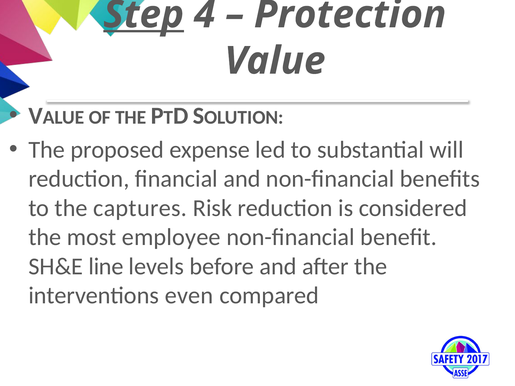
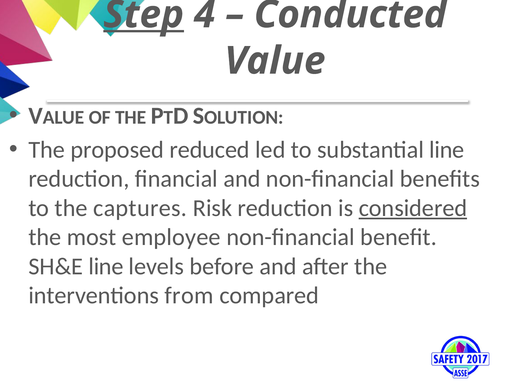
Protection: Protection -> Conducted (350, 15)
expense: expense -> reduced (210, 150)
substantial will: will -> line (447, 150)
considered underline: none -> present (413, 208)
even: even -> from (189, 296)
